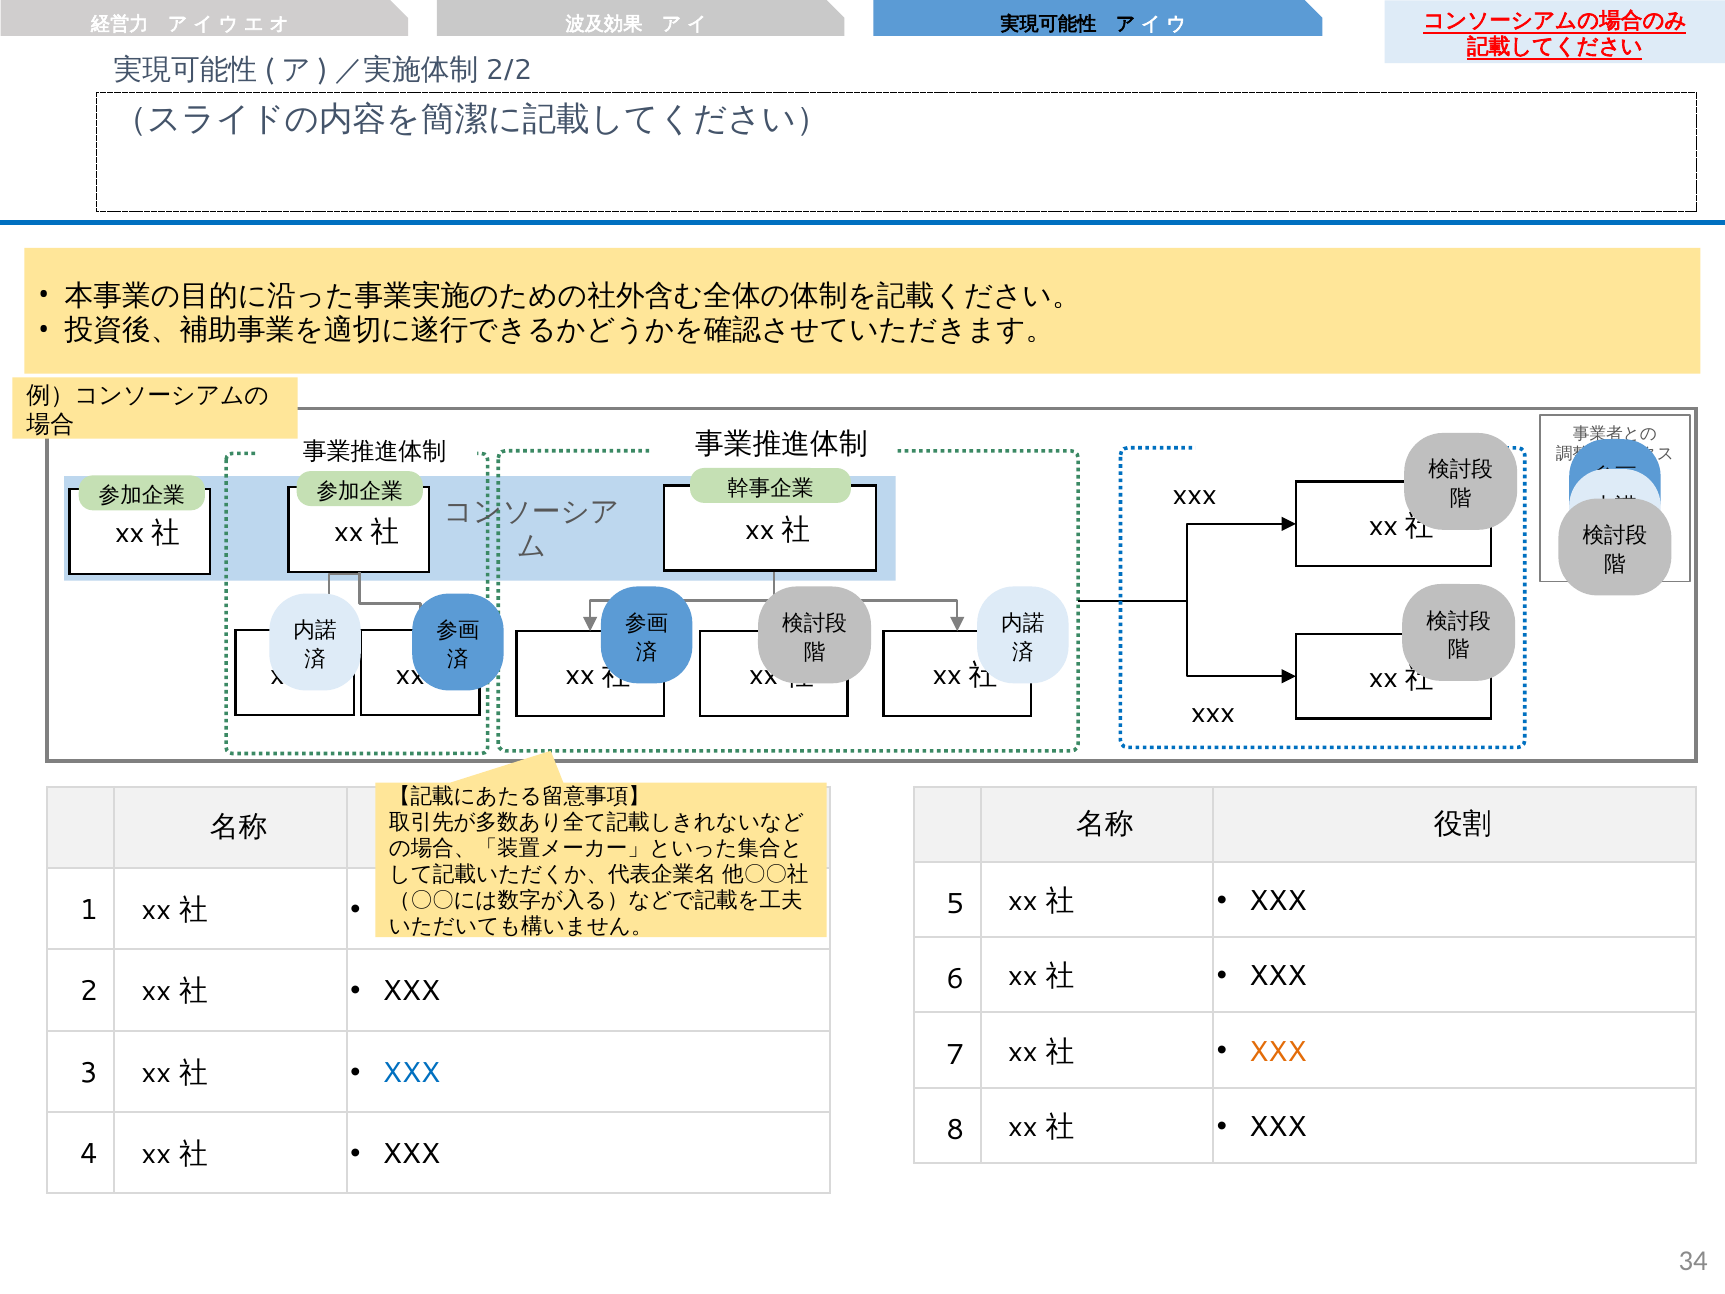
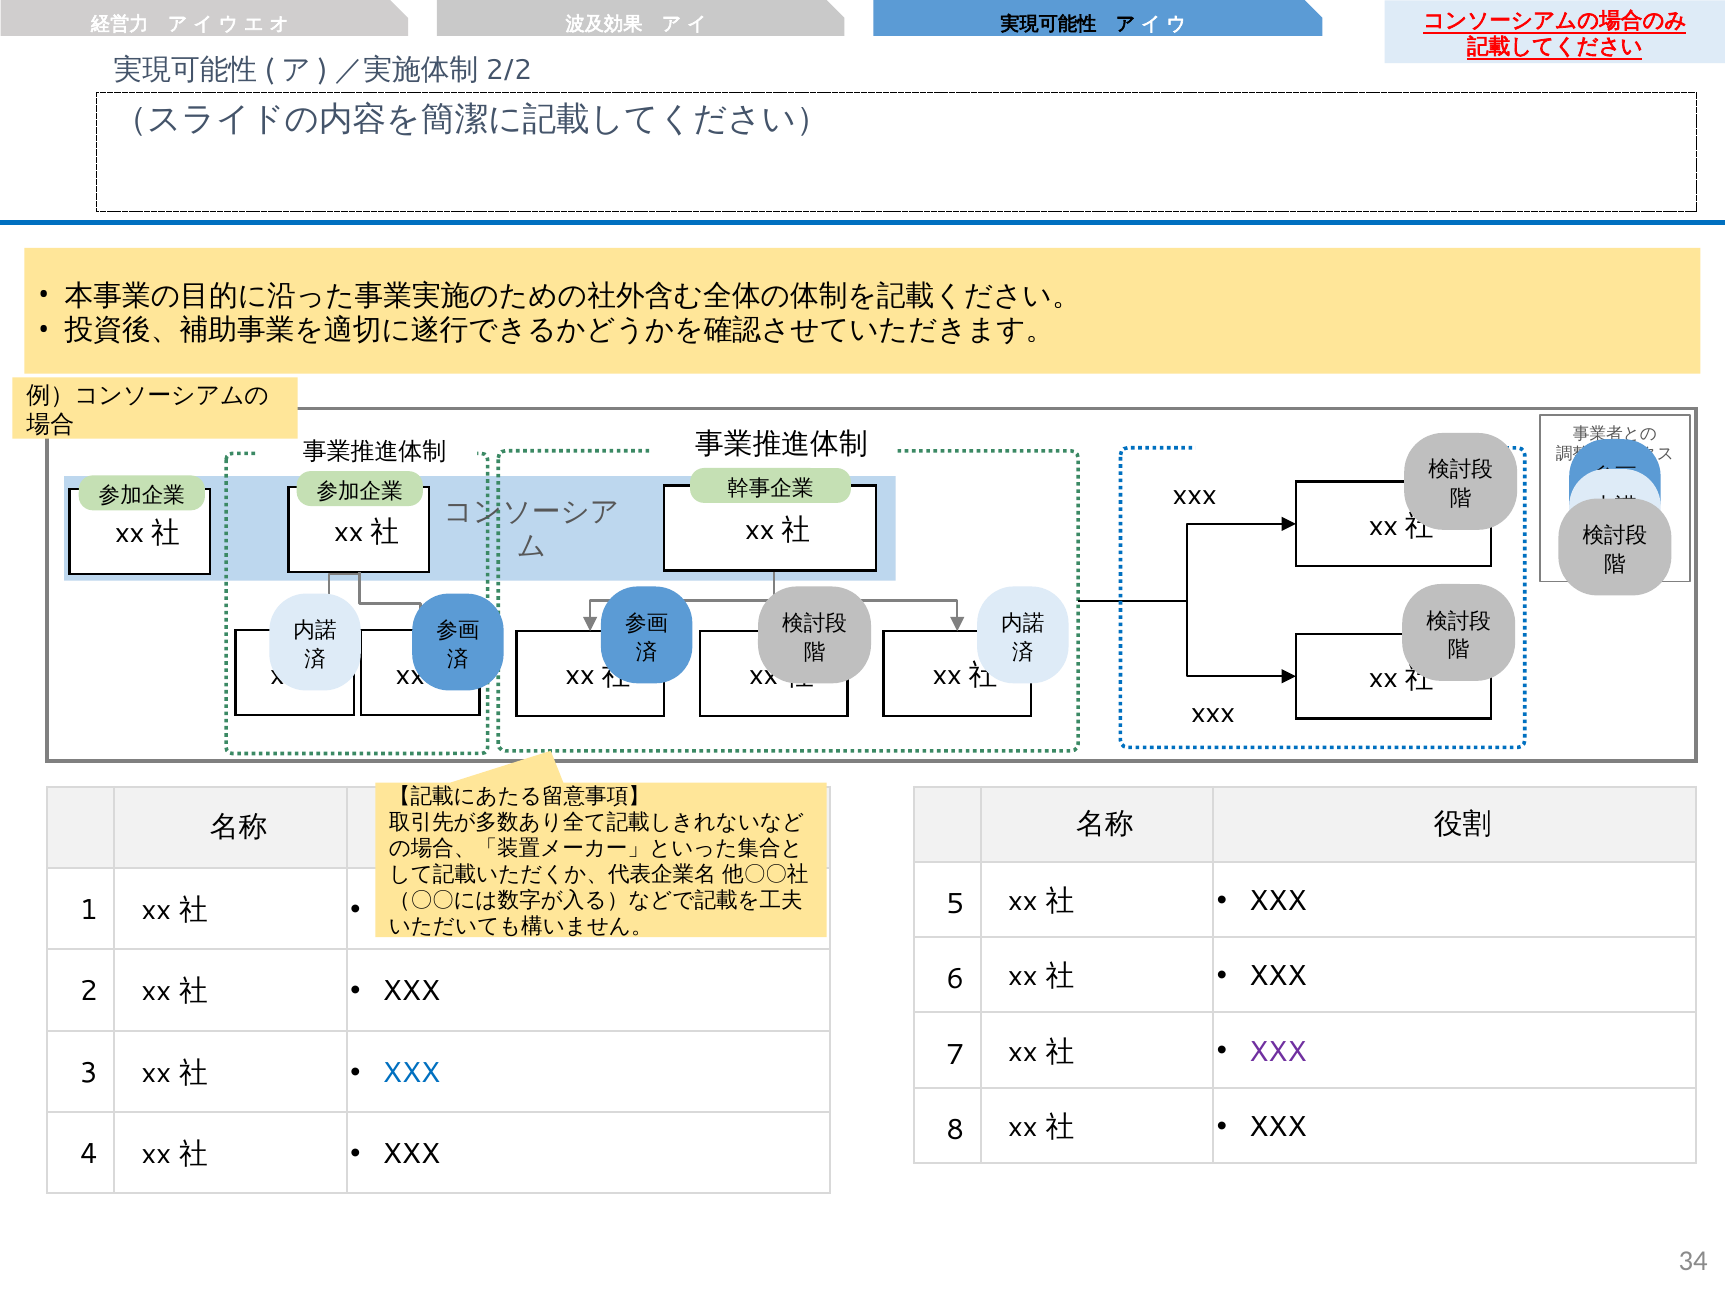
XXX colour: orange -> purple (1278, 1051)
